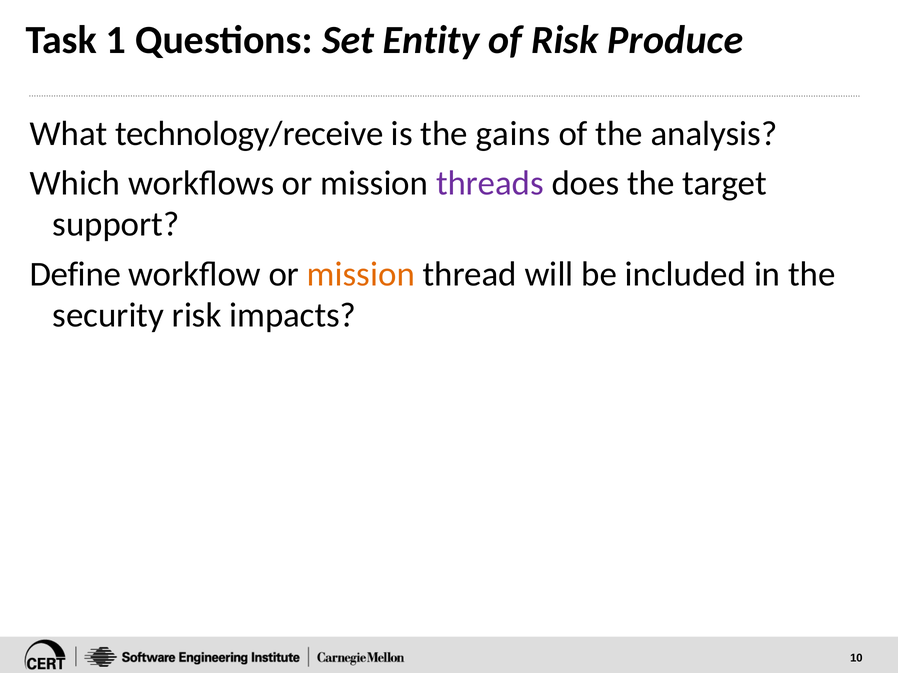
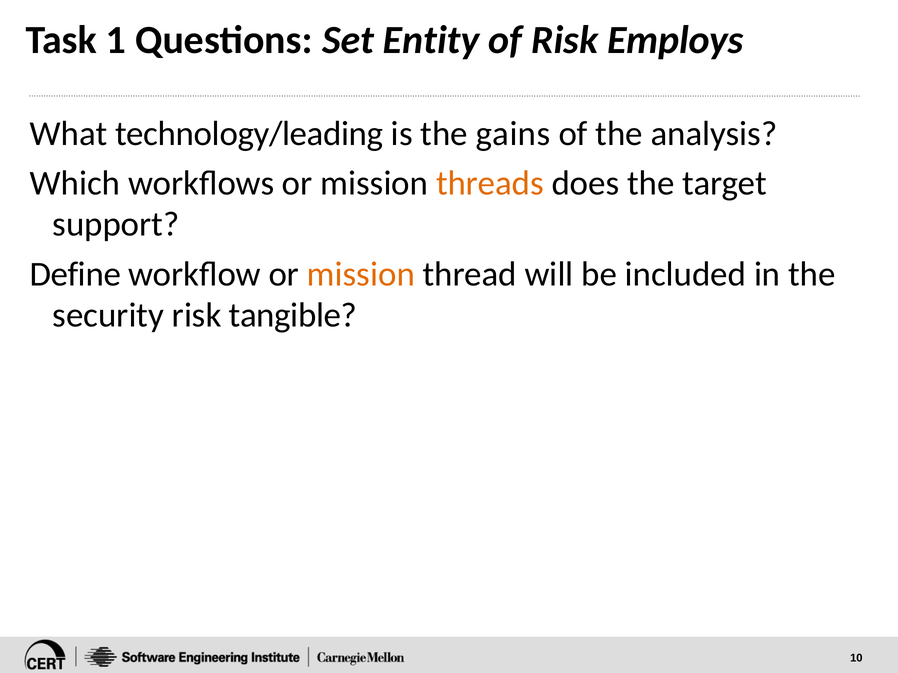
Produce: Produce -> Employs (675, 40)
technology/receive: technology/receive -> technology/leading (249, 134)
threads colour: purple -> orange (490, 183)
impacts: impacts -> tangible (293, 315)
